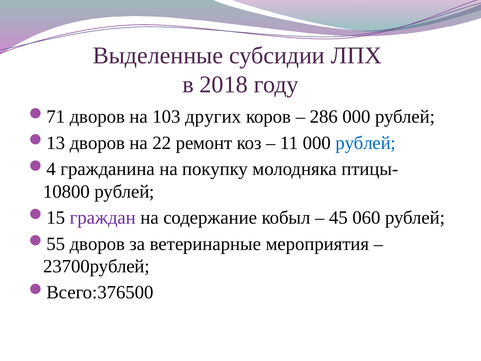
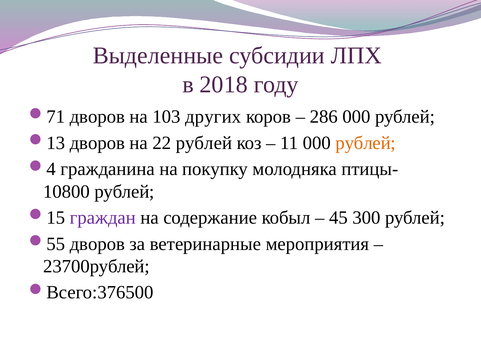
22 ремонт: ремонт -> рублей (204, 143)
рублей colour: blue -> orange (366, 143)
060: 060 -> 300 (366, 218)
